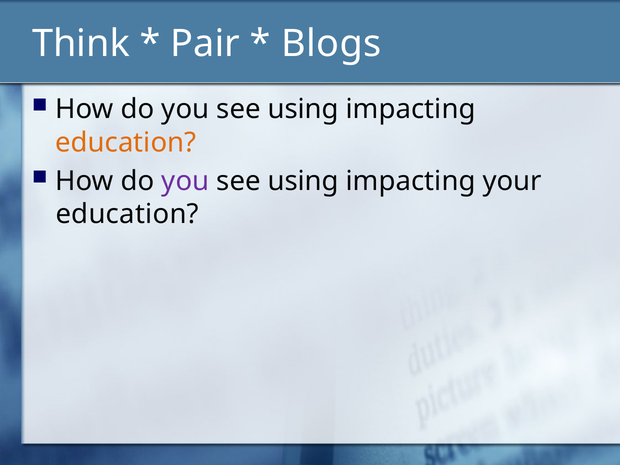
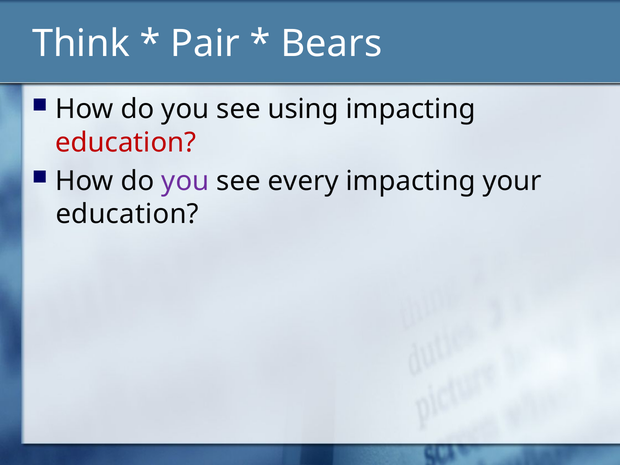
Blogs: Blogs -> Bears (331, 44)
education colour: orange -> red (126, 142)
using: using -> every (303, 181)
